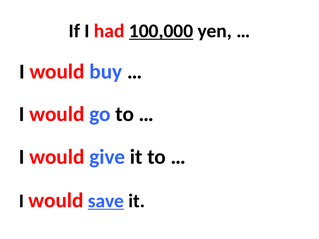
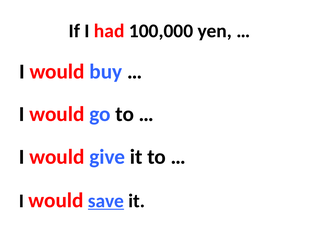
100,000 underline: present -> none (161, 31)
